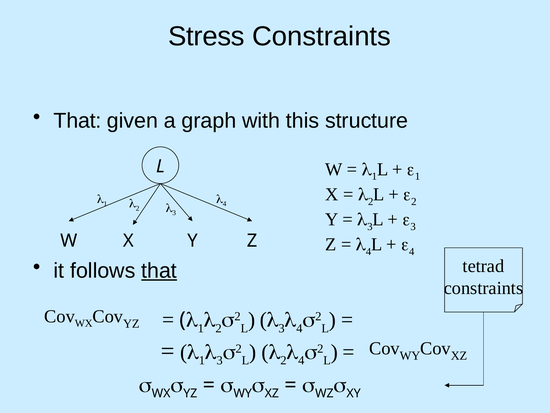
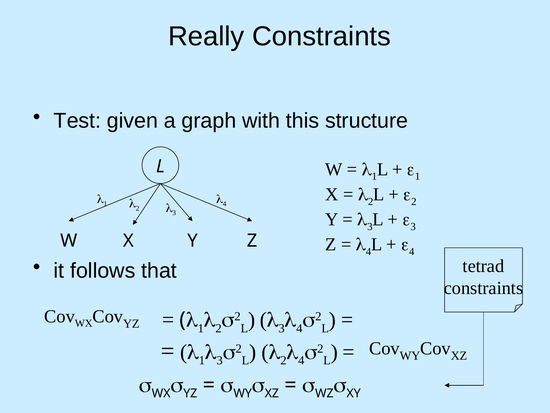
Stress: Stress -> Really (206, 36)
That: That -> Test (77, 121)
that underline: present -> none (159, 270)
